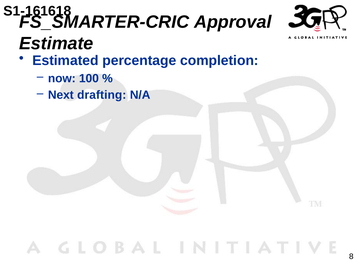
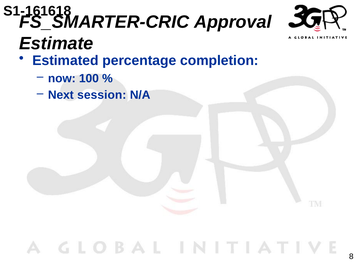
drafting: drafting -> session (102, 95)
